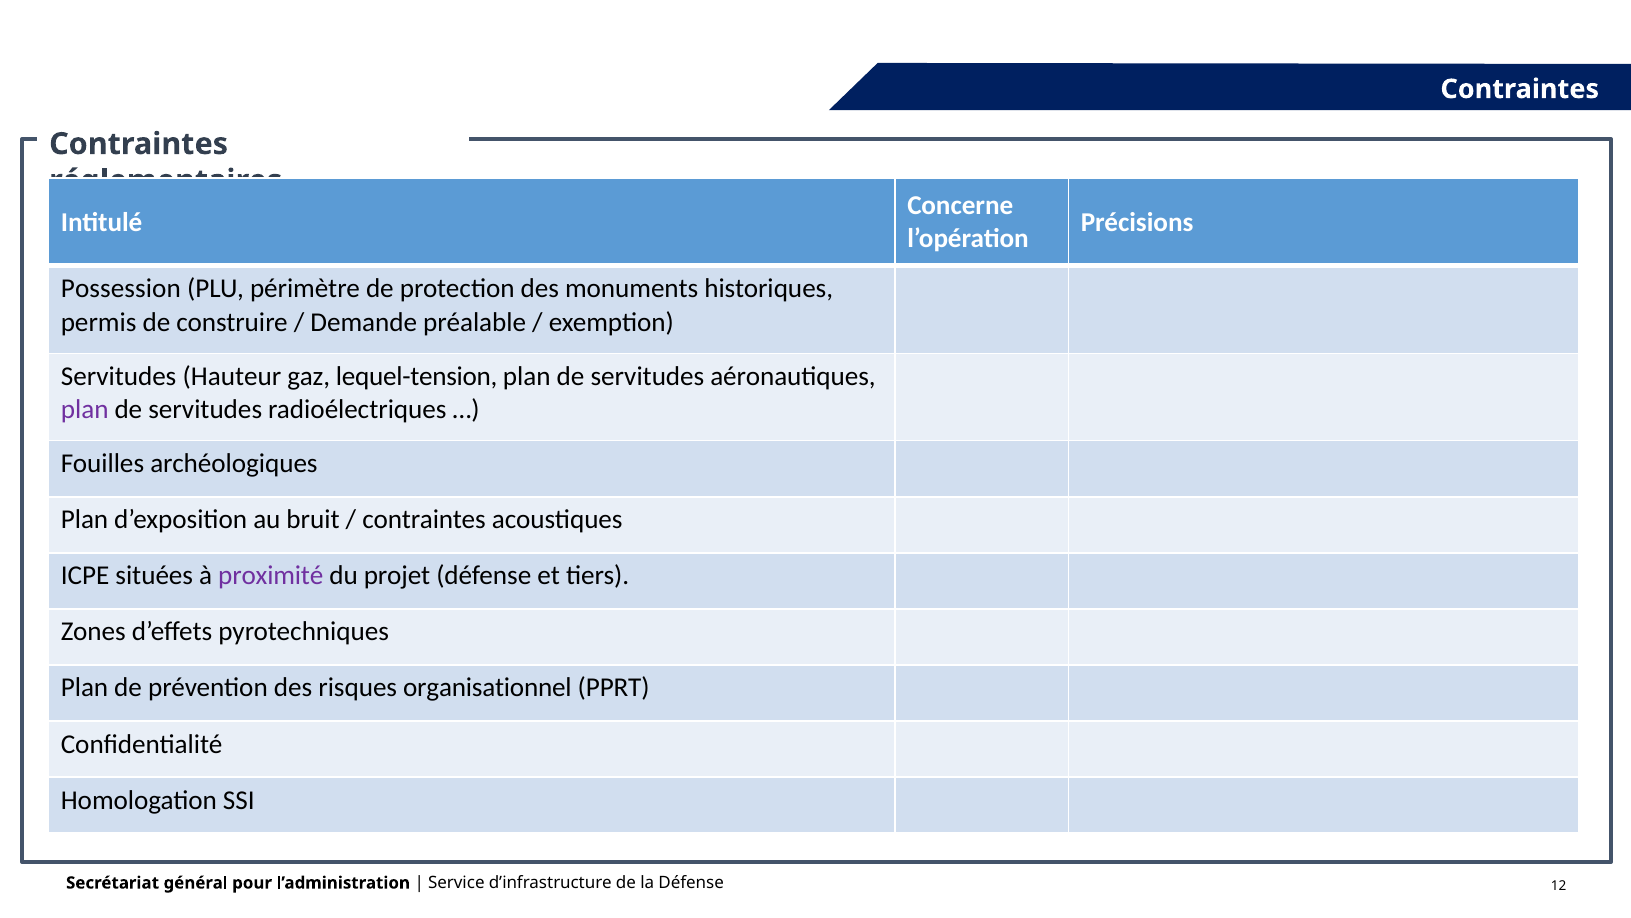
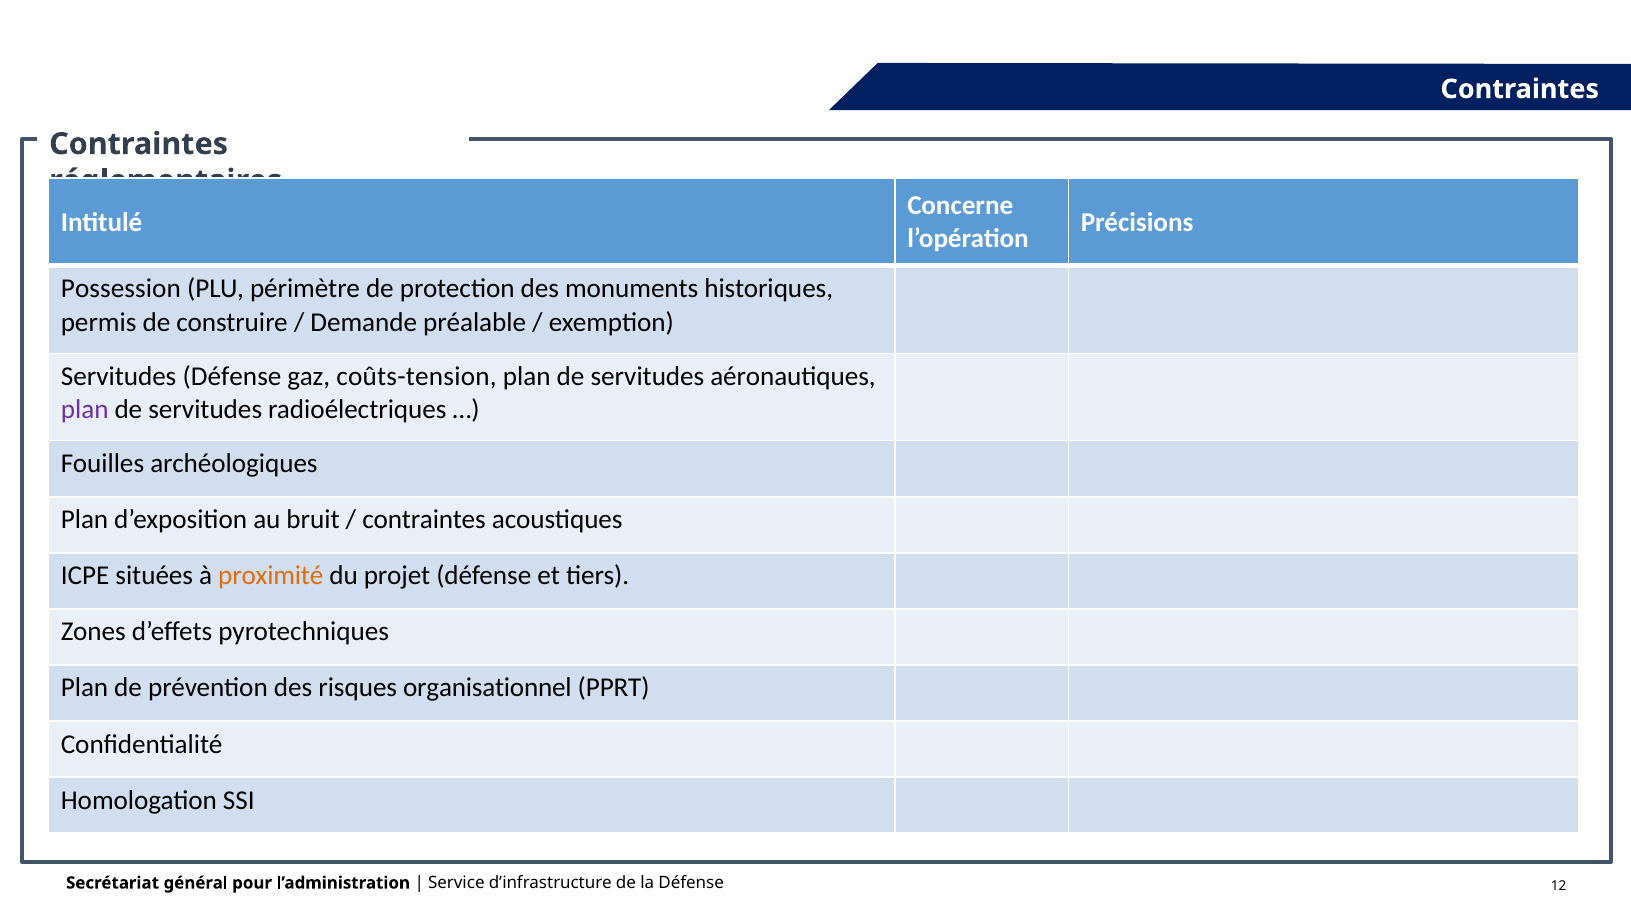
Servitudes Hauteur: Hauteur -> Défense (232, 376)
lequel-tension: lequel-tension -> coûts-tension (416, 376)
proximité colour: purple -> orange (271, 576)
